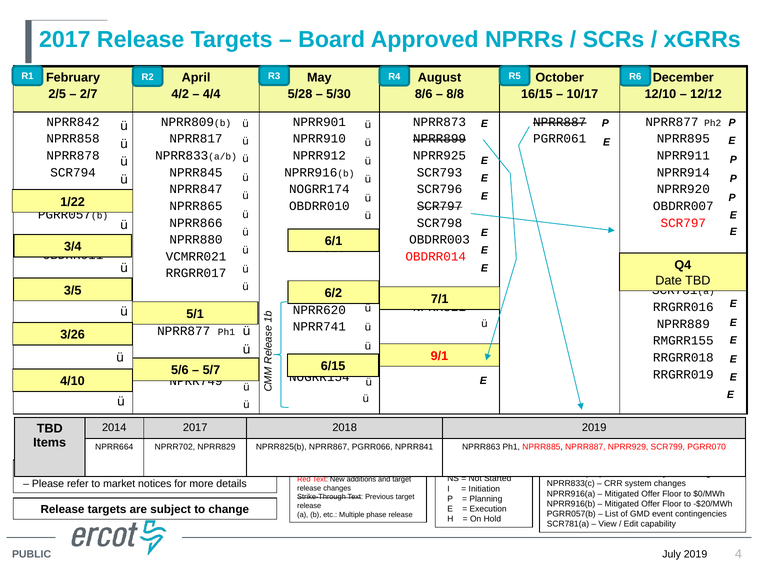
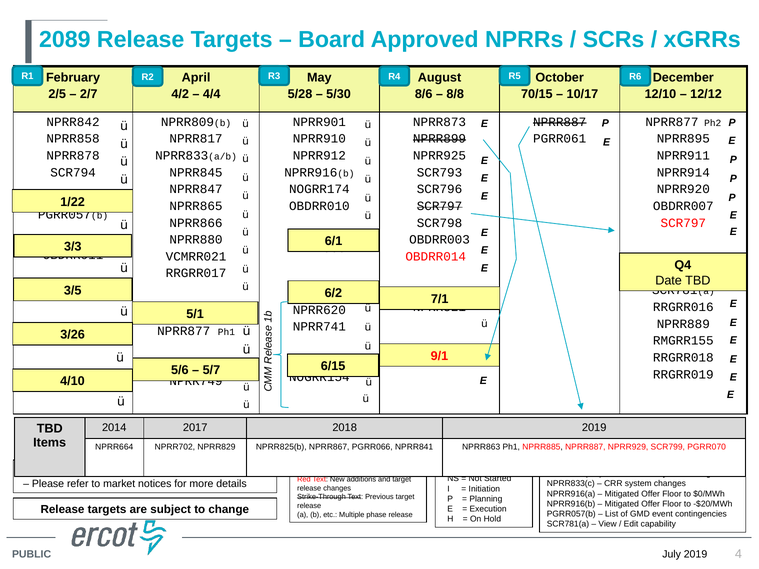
2017: 2017 -> 2089 (65, 40)
16/15: 16/15 -> 70/15 (537, 94)
3/4: 3/4 -> 3/3 (73, 247)
